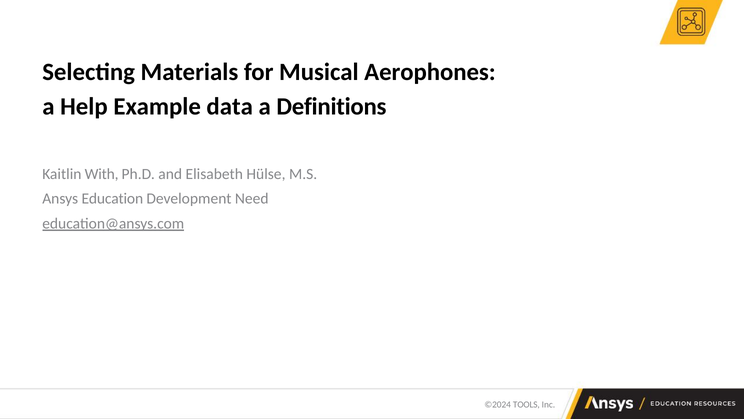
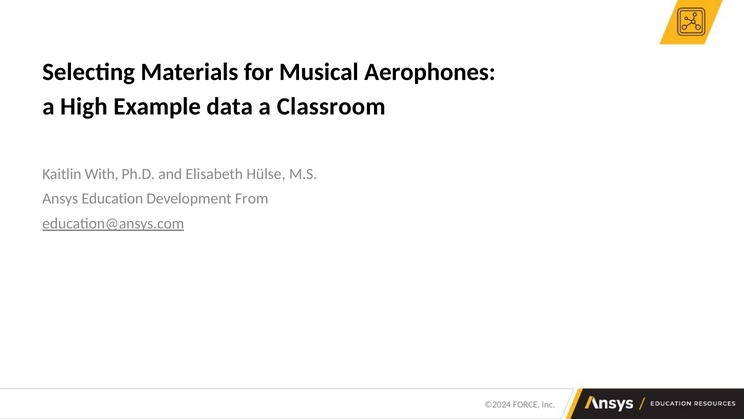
Help: Help -> High (84, 106)
Definitions: Definitions -> Classroom (331, 106)
Need: Need -> From (252, 198)
TOOLS: TOOLS -> FORCE (526, 404)
